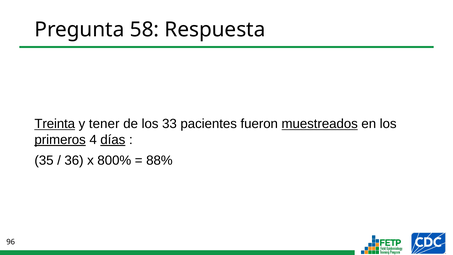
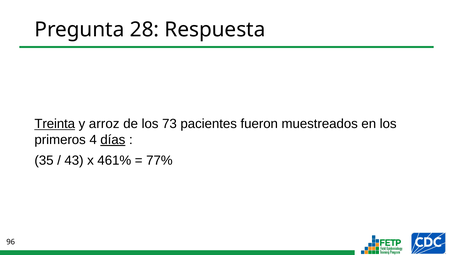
58: 58 -> 28 (144, 30)
tener: tener -> arroz (104, 124)
33: 33 -> 73 (169, 124)
muestreados underline: present -> none (320, 124)
primeros underline: present -> none (60, 140)
36: 36 -> 43 (74, 160)
800%: 800% -> 461% (114, 160)
88%: 88% -> 77% (159, 160)
